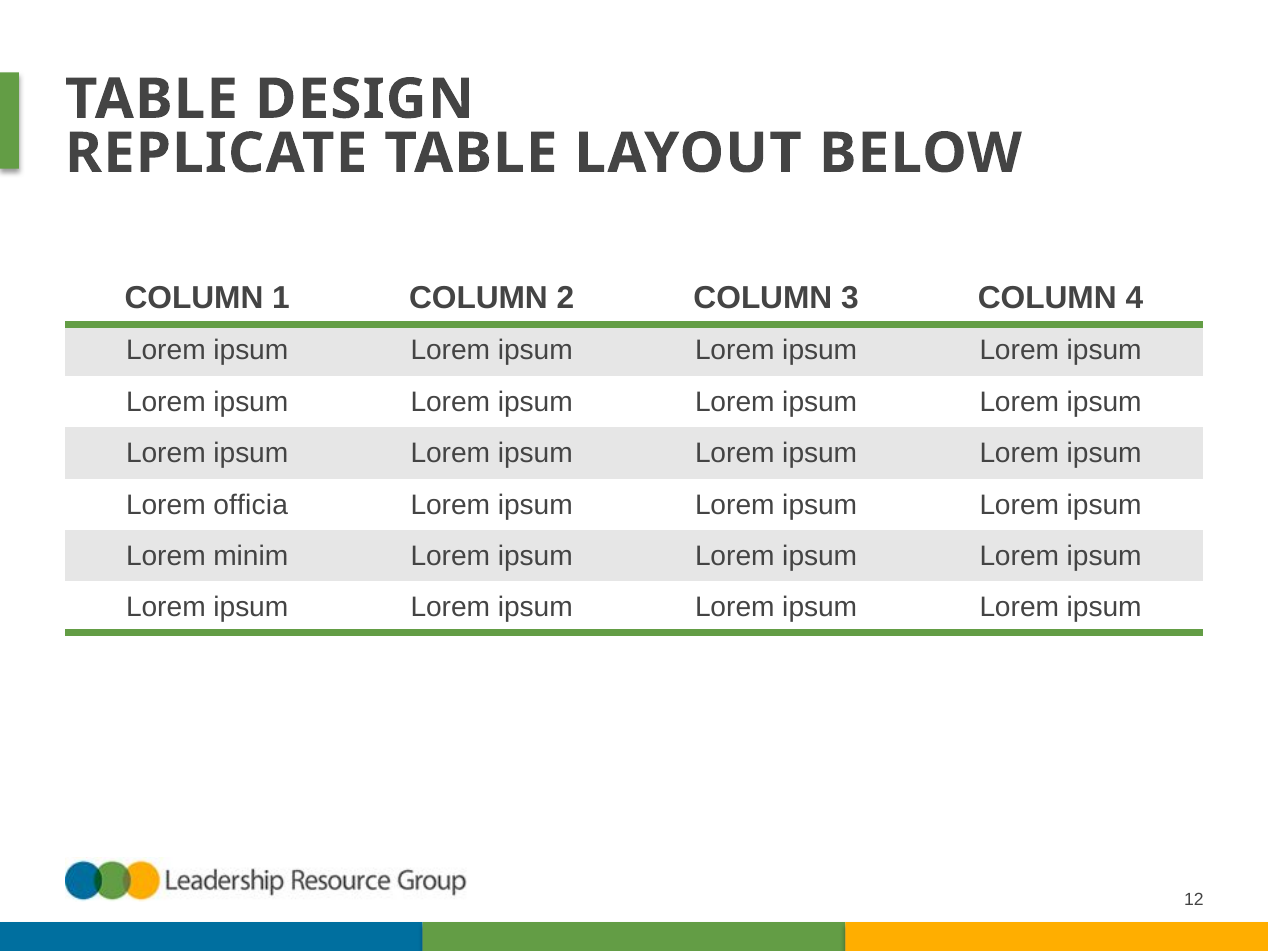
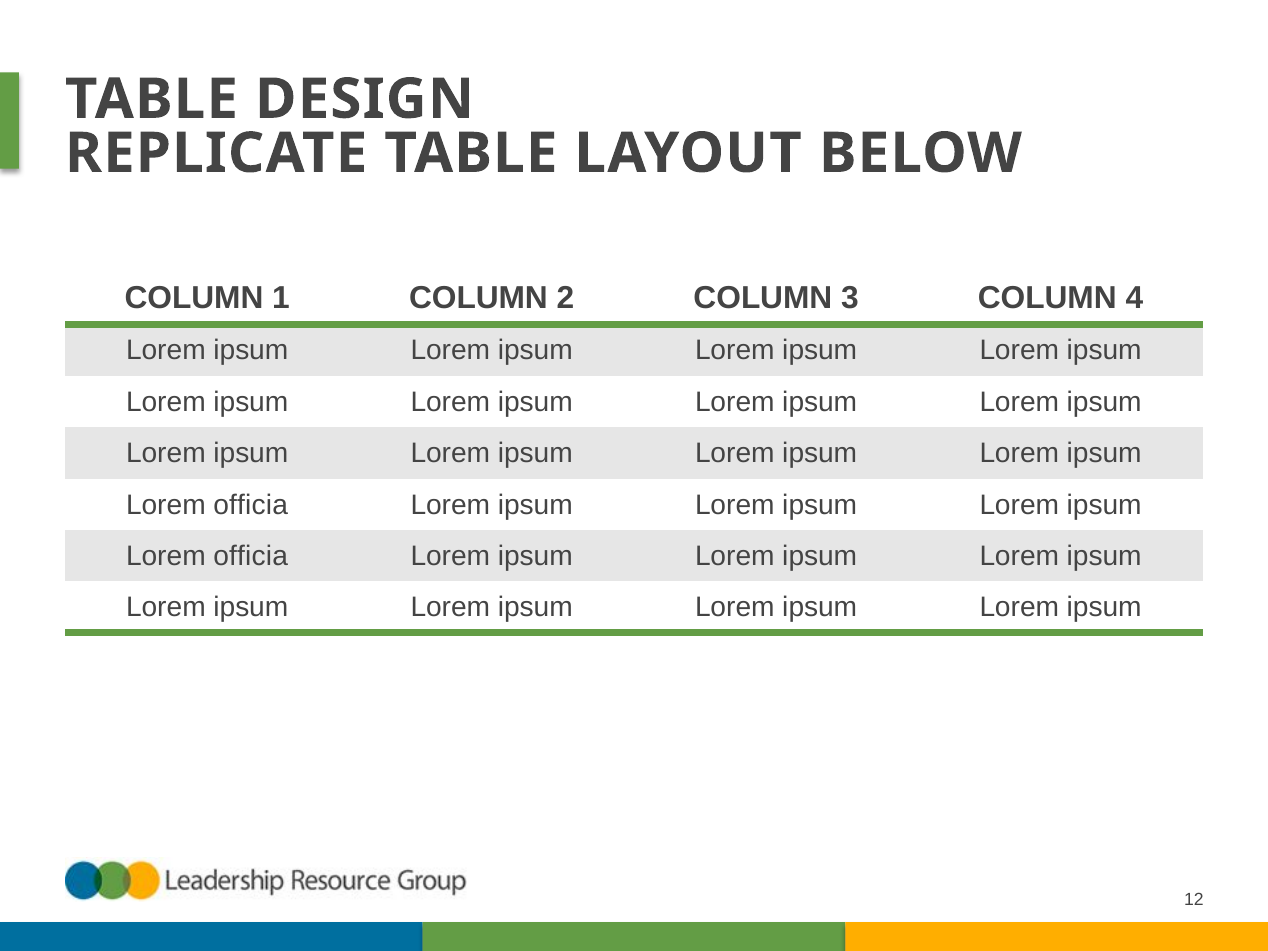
minim: minim -> officia (251, 556)
